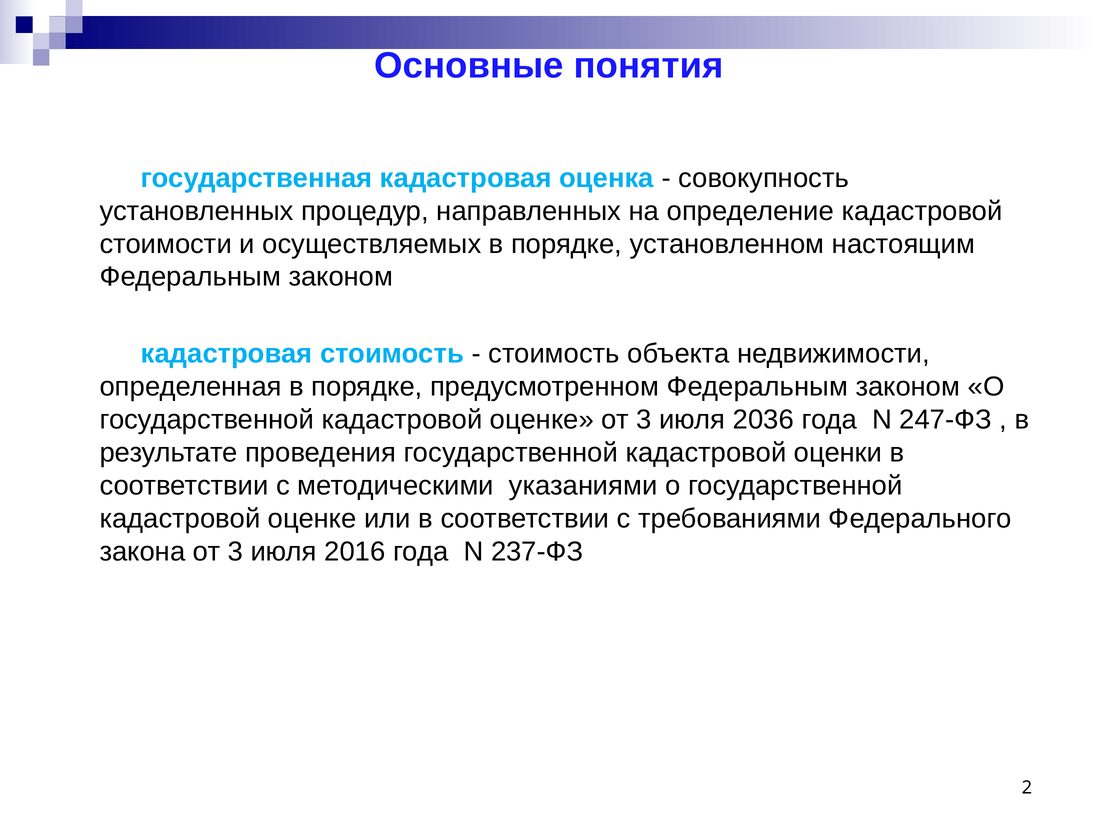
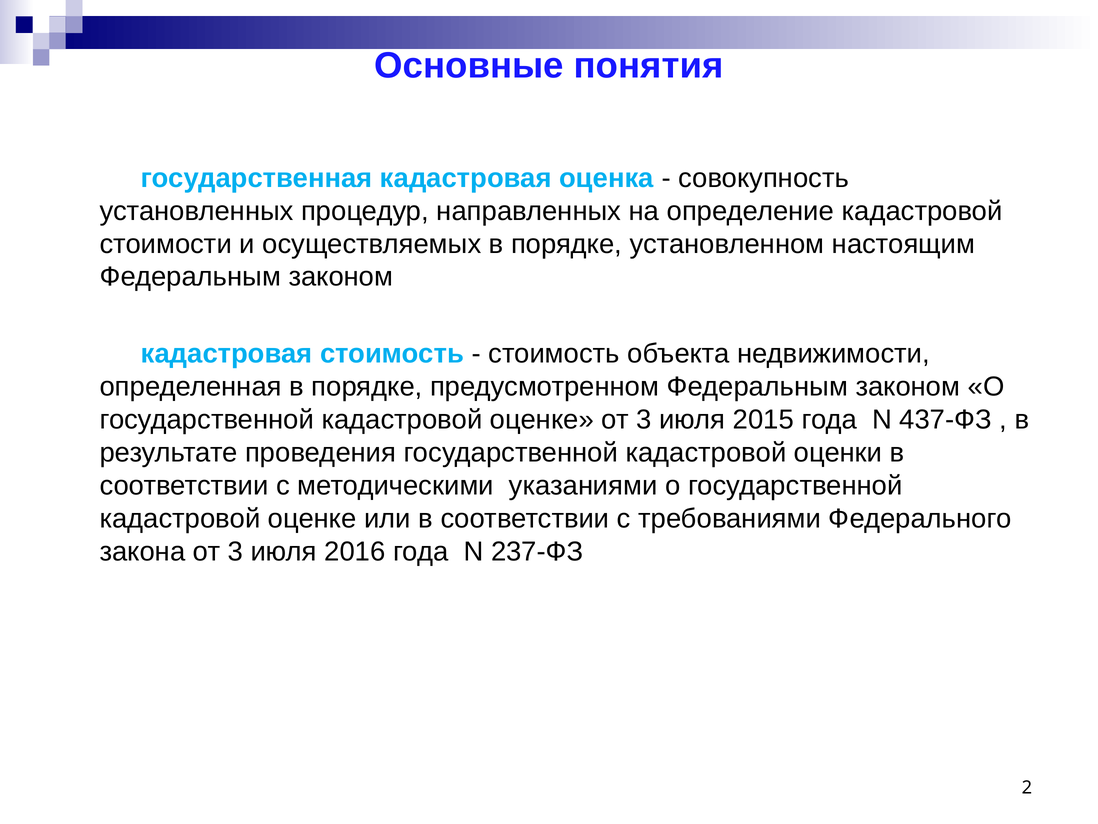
2036: 2036 -> 2015 (763, 420)
247-ФЗ: 247-ФЗ -> 437-ФЗ (946, 420)
